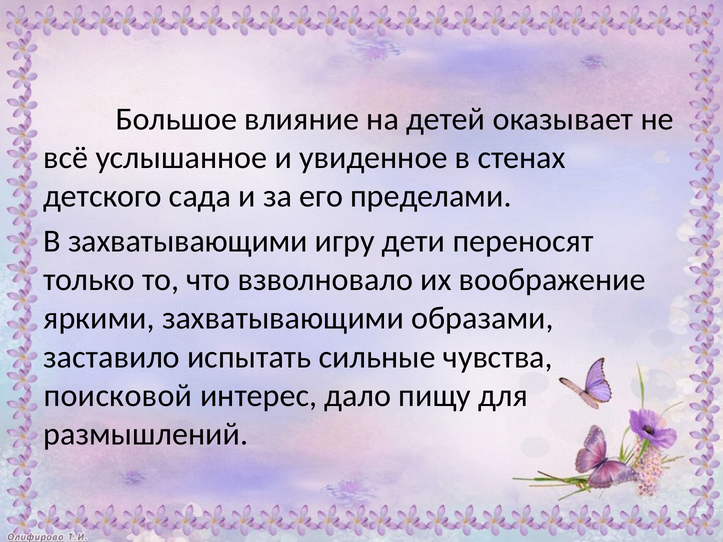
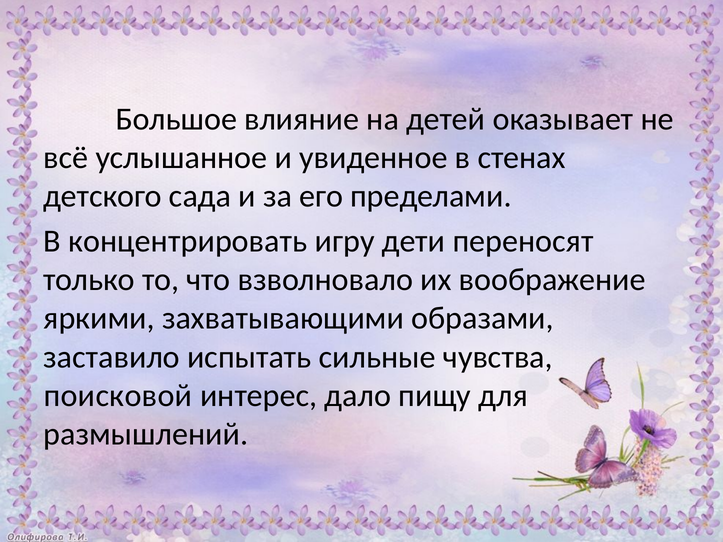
В захватывающими: захватывающими -> концентрировать (188, 241)
